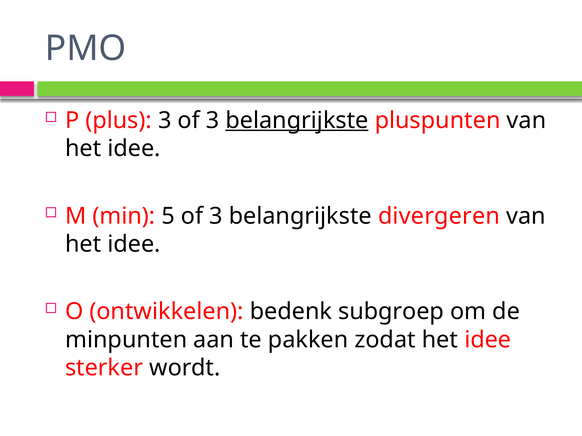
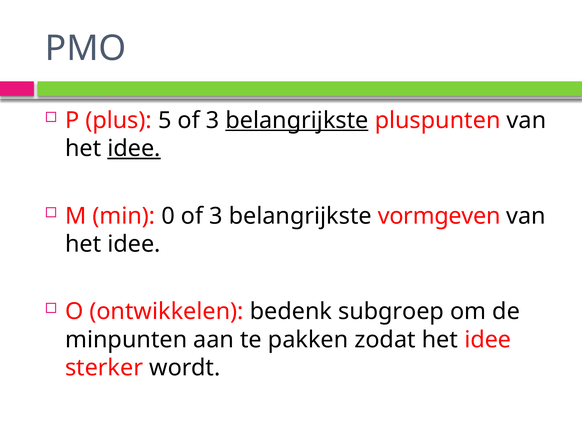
plus 3: 3 -> 5 (165, 120)
idee underline: none -> present (134, 149)
5: 5 -> 0 (168, 216)
divergeren: divergeren -> vormgeven (439, 216)
